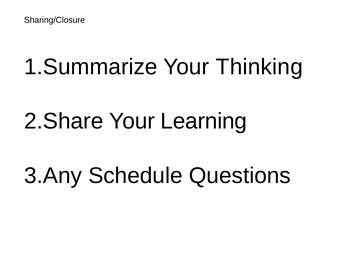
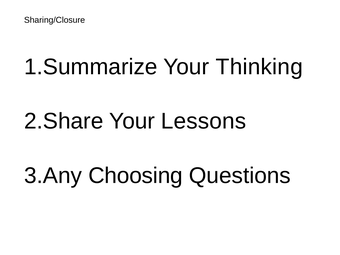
Learning: Learning -> Lessons (204, 121)
Schedule: Schedule -> Choosing (136, 176)
